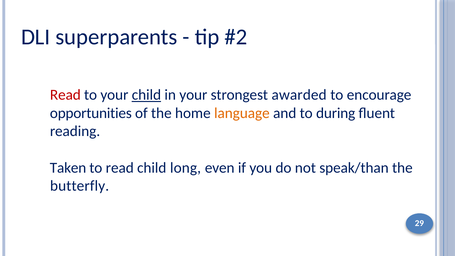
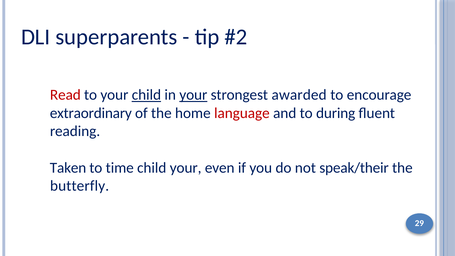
your underline: none -> present (193, 95)
opportunities: opportunities -> extraordinary (91, 113)
language colour: orange -> red (242, 113)
to read: read -> time (120, 168)
child long: long -> your (186, 168)
speak/than: speak/than -> speak/their (354, 168)
